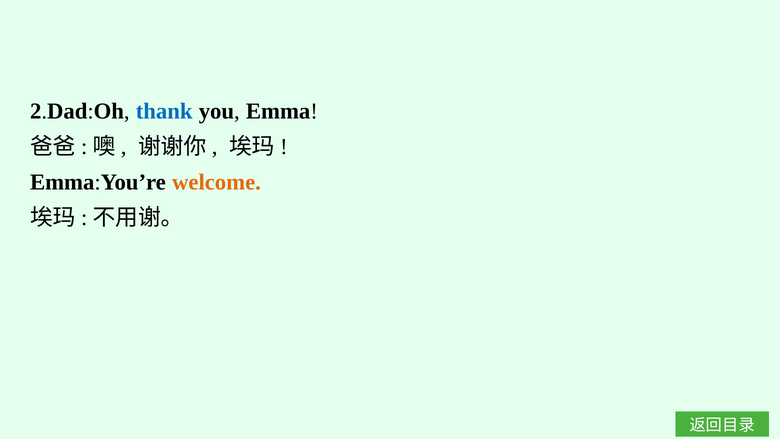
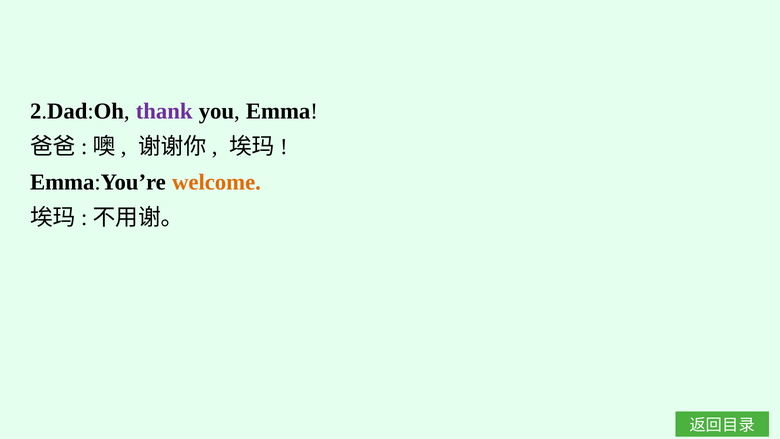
thank colour: blue -> purple (164, 111)
